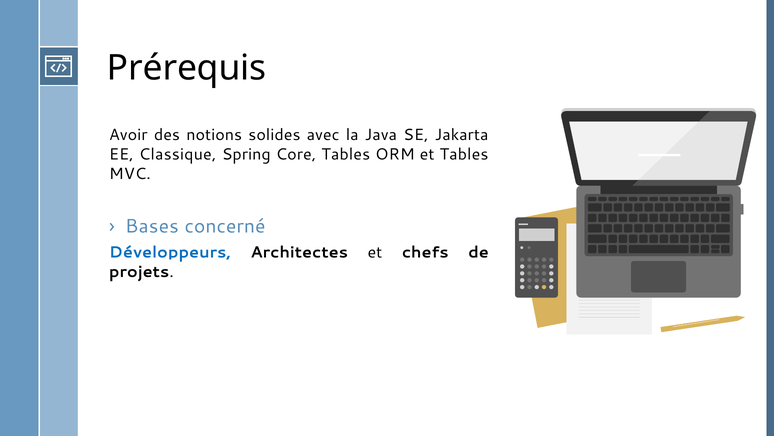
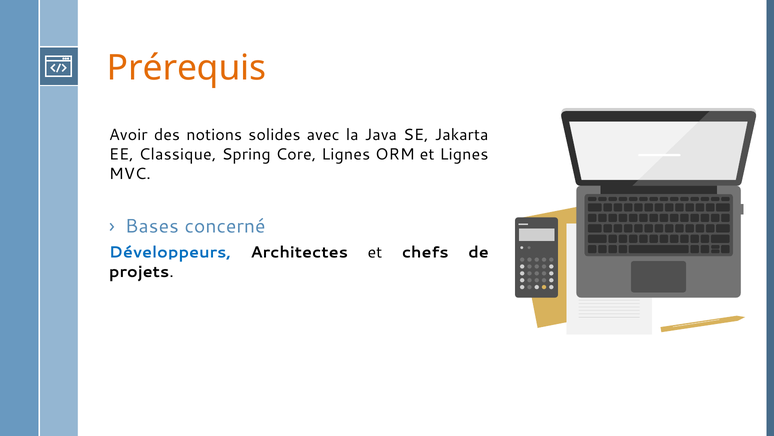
Prérequis colour: black -> orange (187, 68)
Core Tables: Tables -> Lignes (346, 154)
et Tables: Tables -> Lignes (464, 154)
